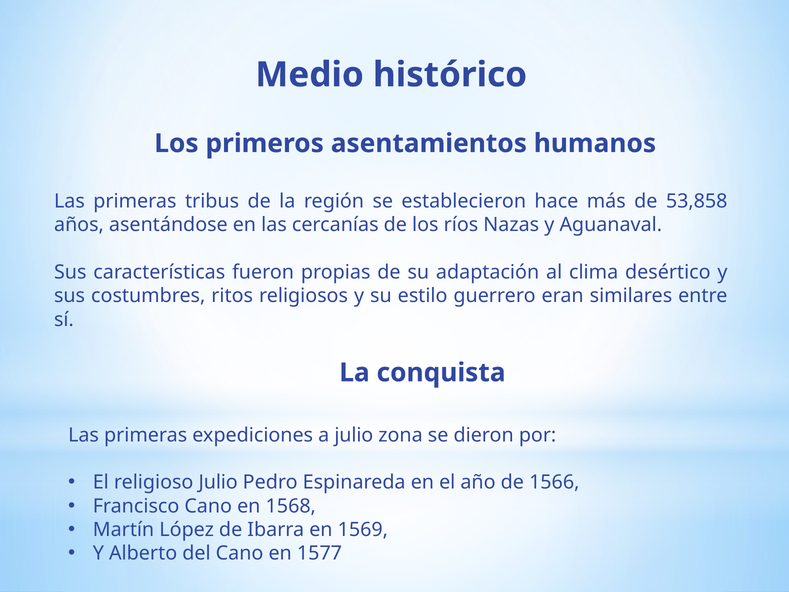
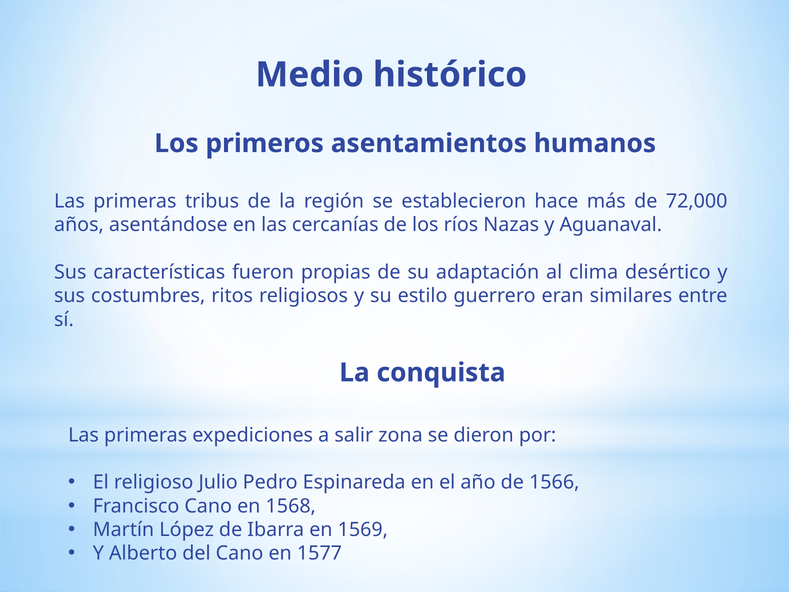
53,858: 53,858 -> 72,000 (697, 201)
a julio: julio -> salir (354, 435)
